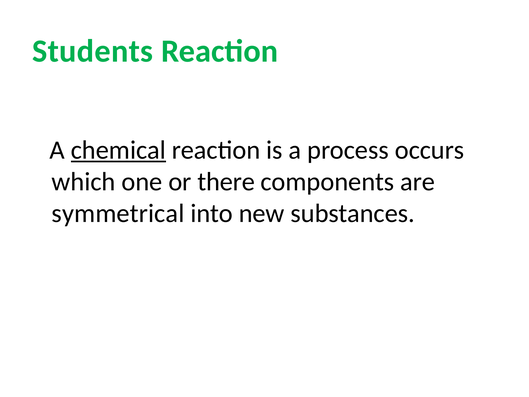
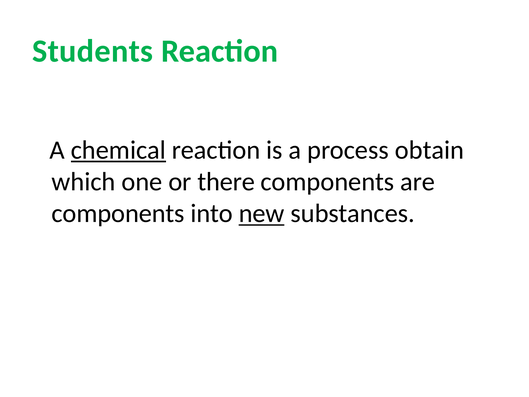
occurs: occurs -> obtain (429, 150)
symmetrical: symmetrical -> components (118, 213)
new underline: none -> present (262, 213)
